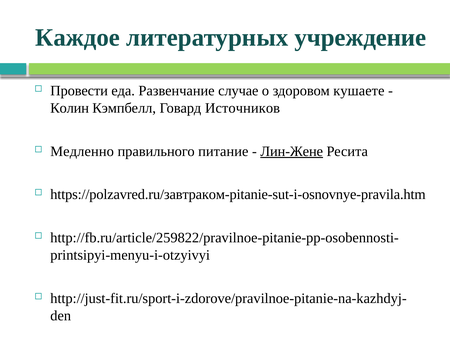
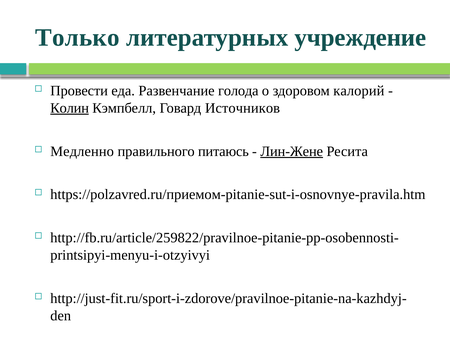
Каждое: Каждое -> Только (78, 37)
случае: случае -> голода (238, 91)
кушаете: кушаете -> калорий (359, 91)
Колин underline: none -> present (70, 108)
питание: питание -> питаюсь (223, 151)
https://polzavred.ru/завтраком-pitanie-sut-i-osnovnye-pravila.htm: https://polzavred.ru/завтраком-pitanie-sut-i-osnovnye-pravila.htm -> https://polzavred.ru/приемом-pitanie-sut-i-osnovnye-pravila.htm (238, 194)
